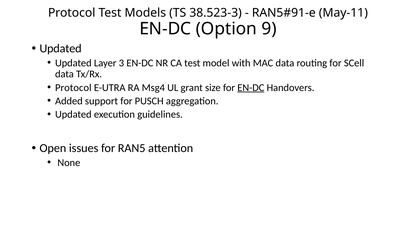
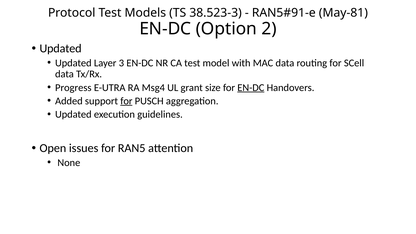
May-11: May-11 -> May-81 (343, 13)
9: 9 -> 2 (269, 29)
Protocol: Protocol -> Progress (73, 88)
for underline: none -> present (126, 101)
